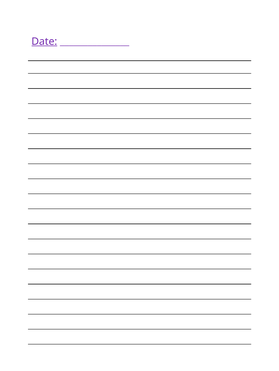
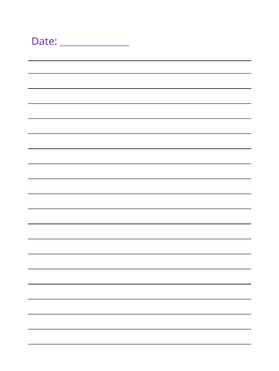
Date underline: present -> none (44, 42)
